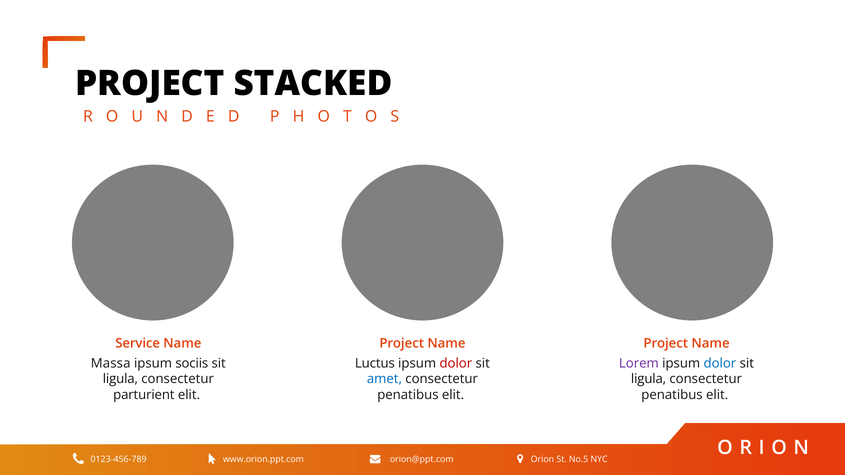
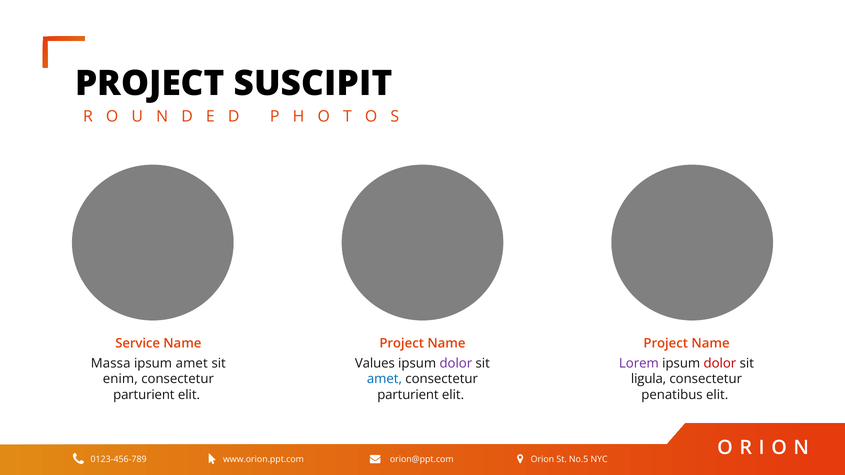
STACKED: STACKED -> SUSCIPIT (313, 84)
ipsum sociis: sociis -> amet (192, 363)
Luctus: Luctus -> Values (375, 363)
dolor colour: red -> purple (456, 363)
dolor colour: blue -> red (720, 363)
ligula: ligula -> enim (120, 379)
penatibus: penatibus -> parturient (408, 395)
